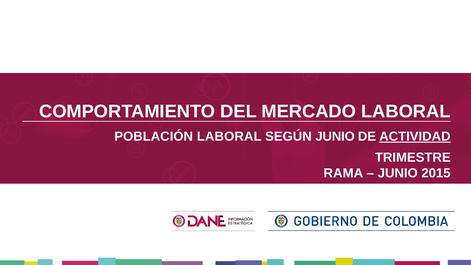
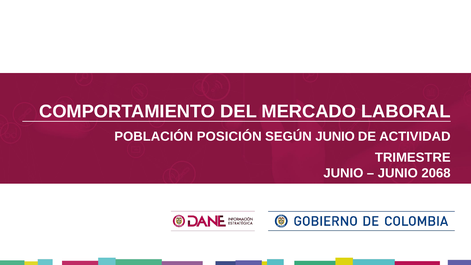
POBLACIÓN LABORAL: LABORAL -> POSICIÓN (229, 137)
ACTIVIDAD underline: present -> none (415, 137)
RAMA: RAMA -> JUNIO (343, 173)
2015: 2015 -> 2068 (436, 173)
